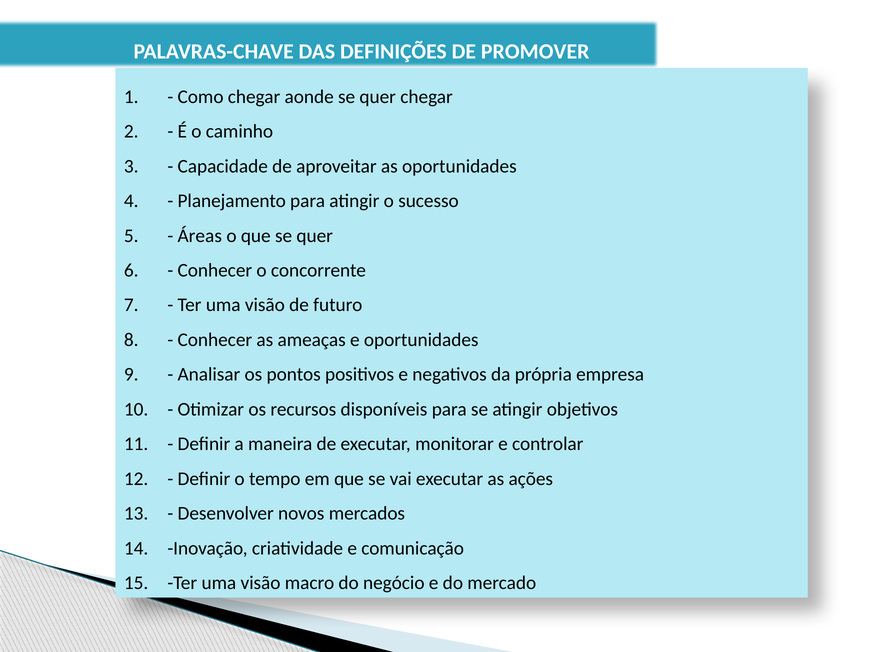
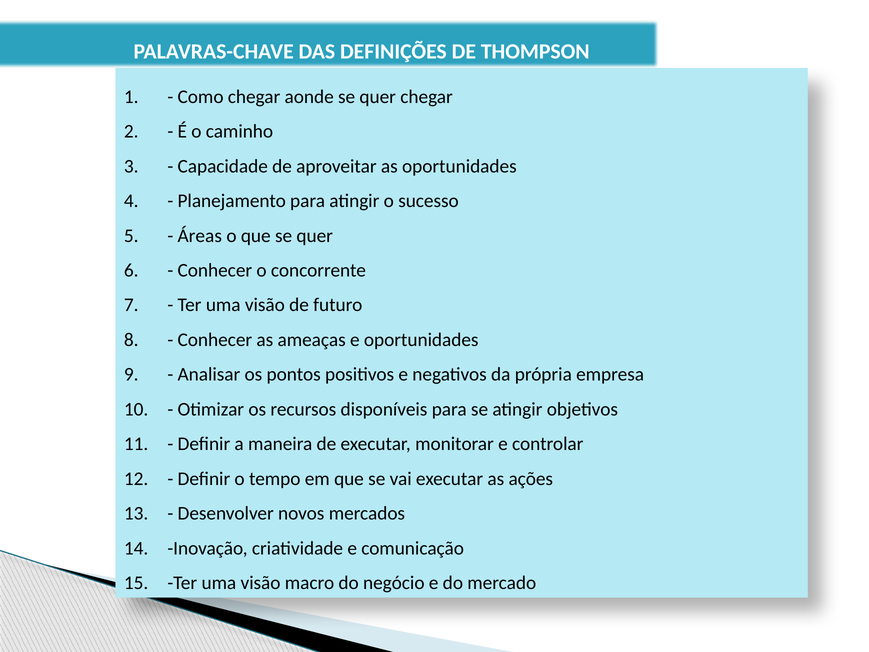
PROMOVER: PROMOVER -> THOMPSON (535, 52)
